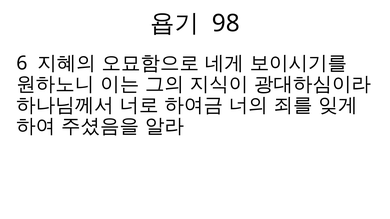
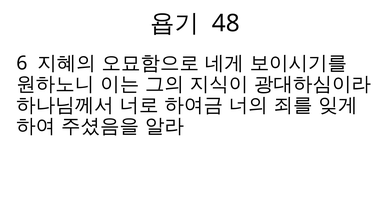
98: 98 -> 48 (226, 23)
